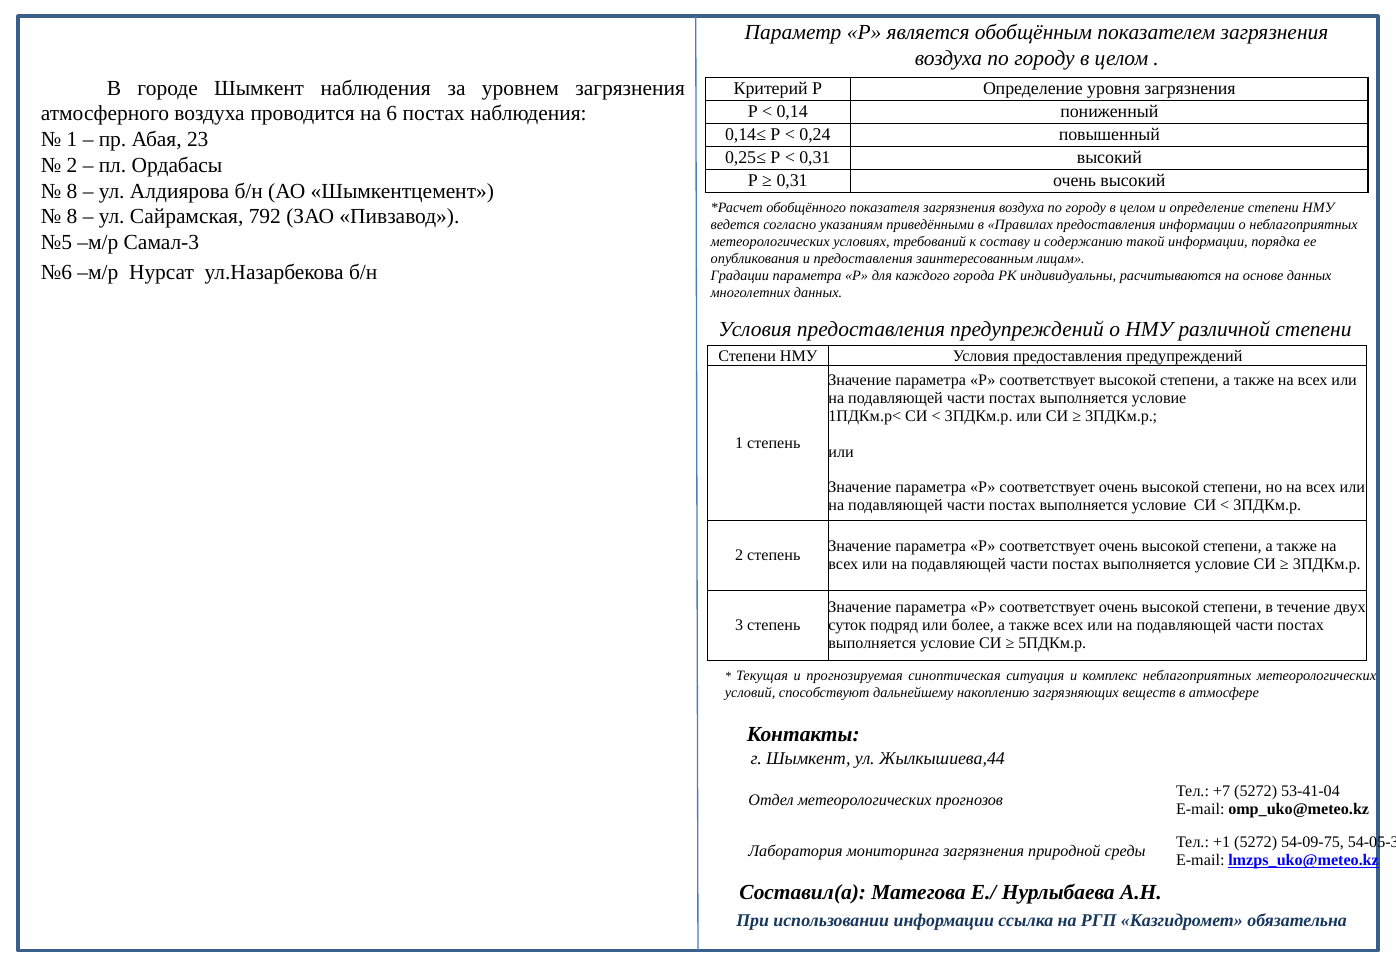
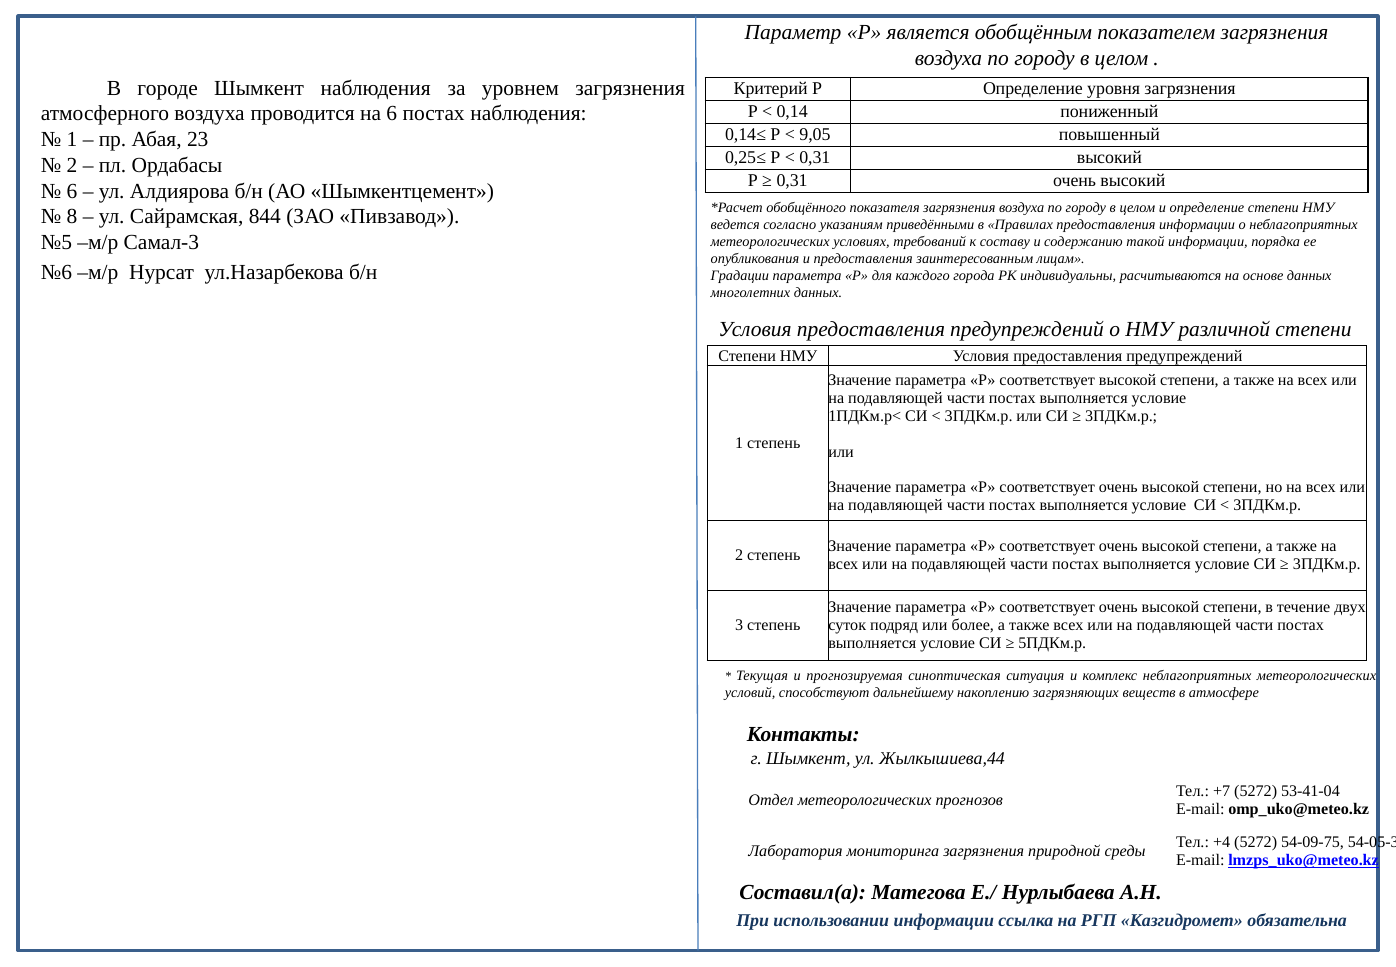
0,24: 0,24 -> 9,05 (815, 135)
8: 8 -> 6 (72, 191)
792: 792 -> 844 (265, 217)
+1: +1 -> +4 (1222, 842)
